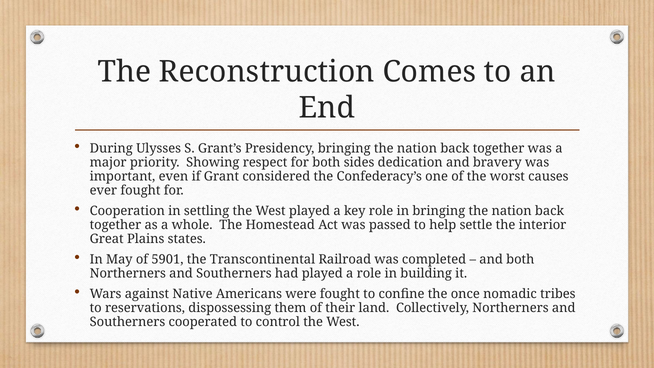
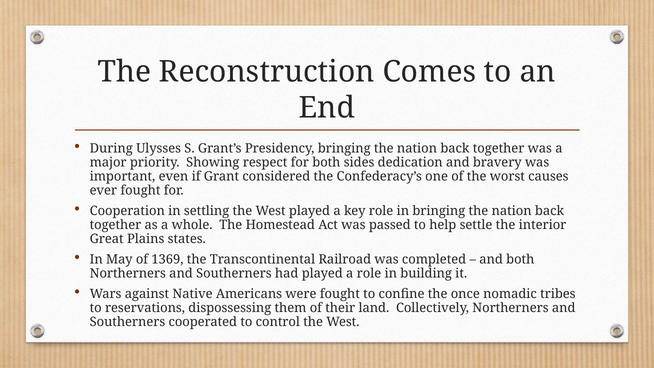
5901: 5901 -> 1369 (167, 259)
